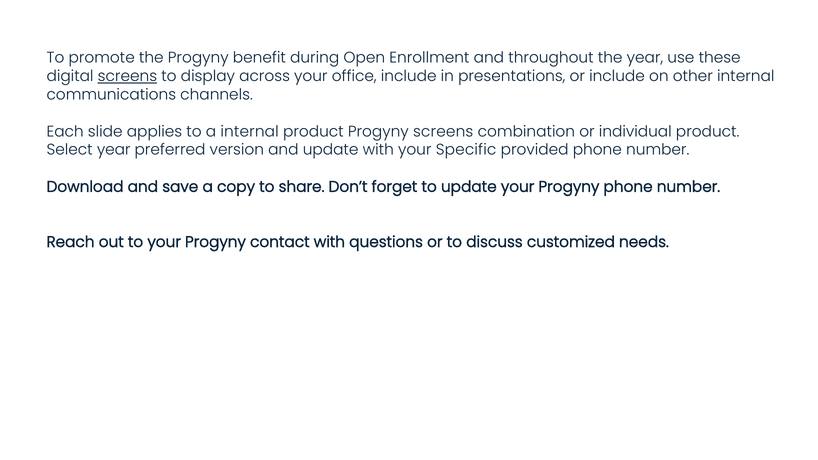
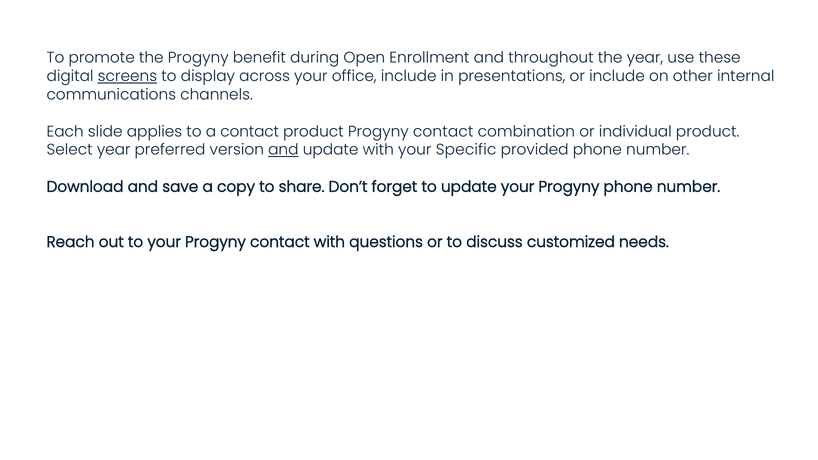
a internal: internal -> contact (250, 132)
product Progyny screens: screens -> contact (443, 132)
and underline: none -> present (283, 150)
